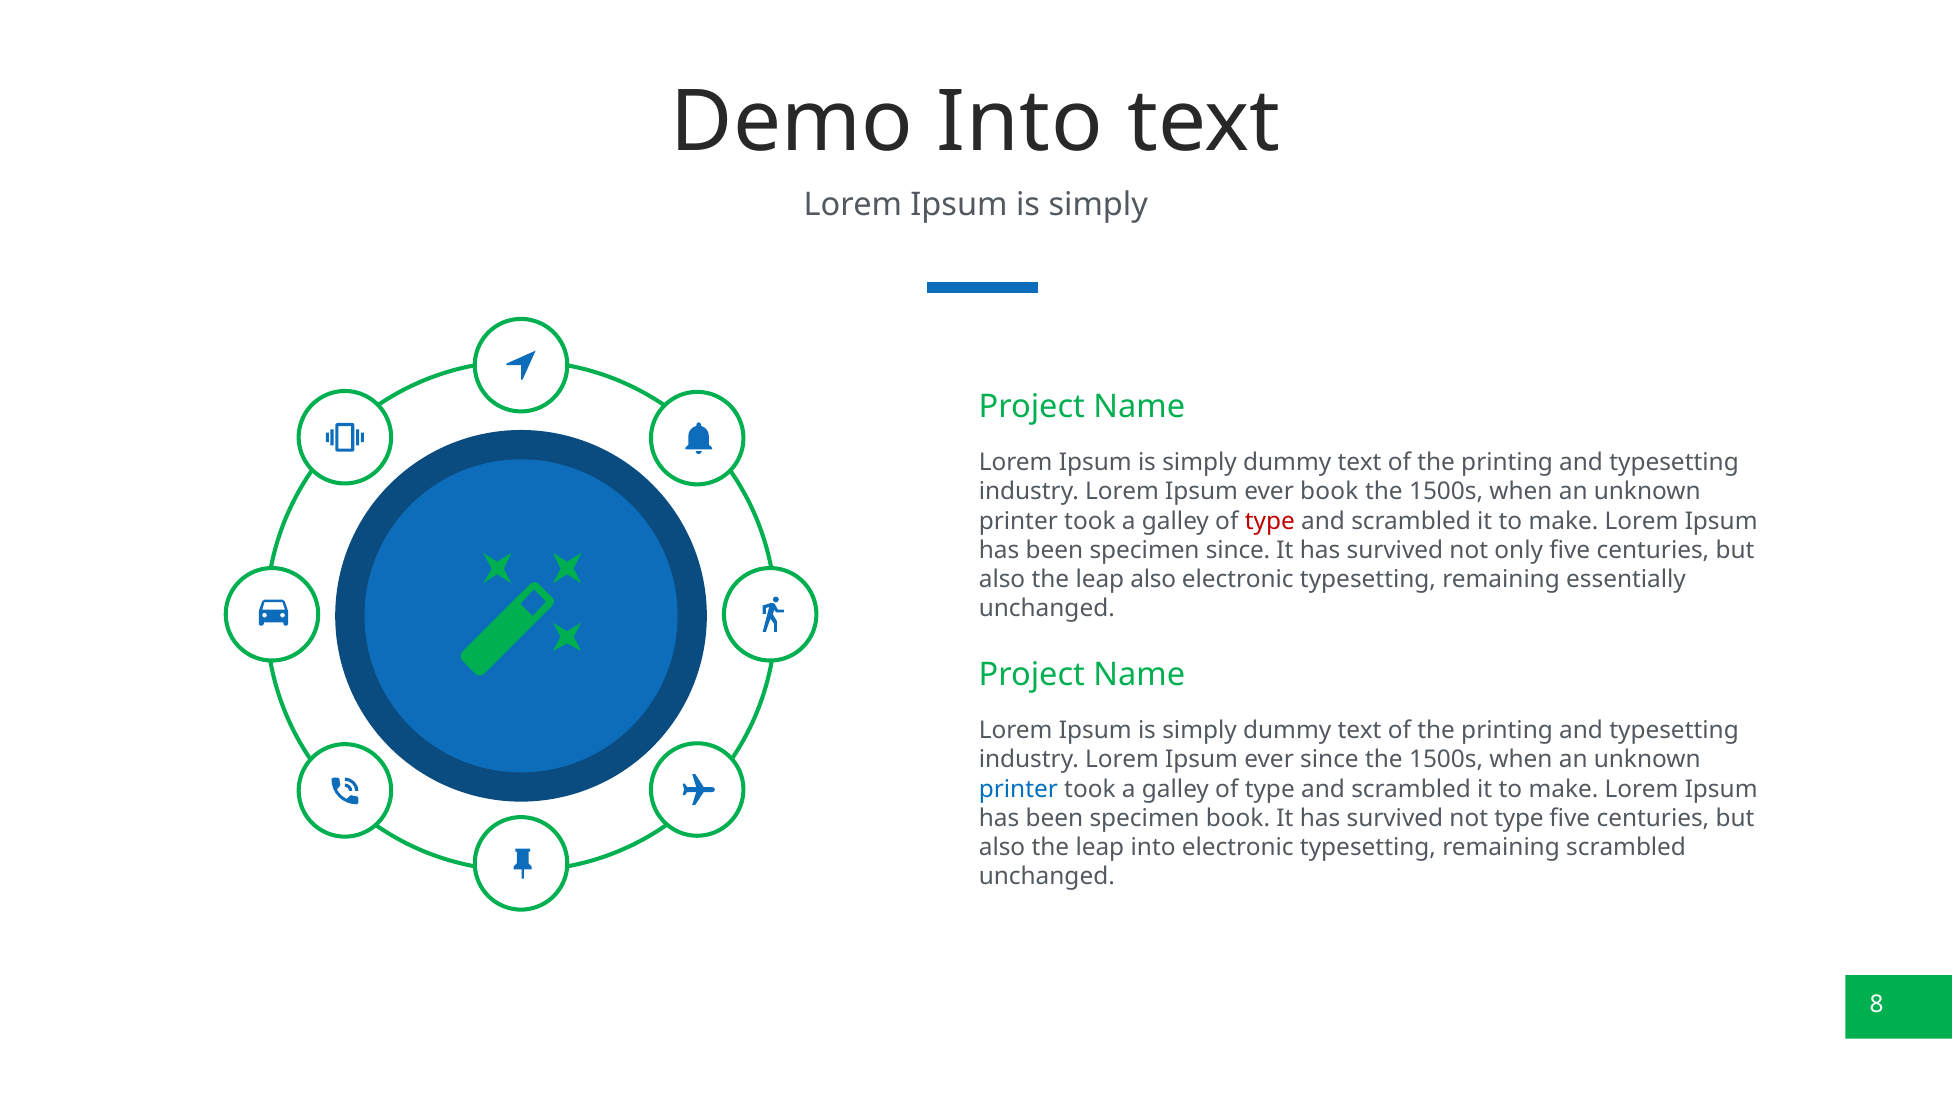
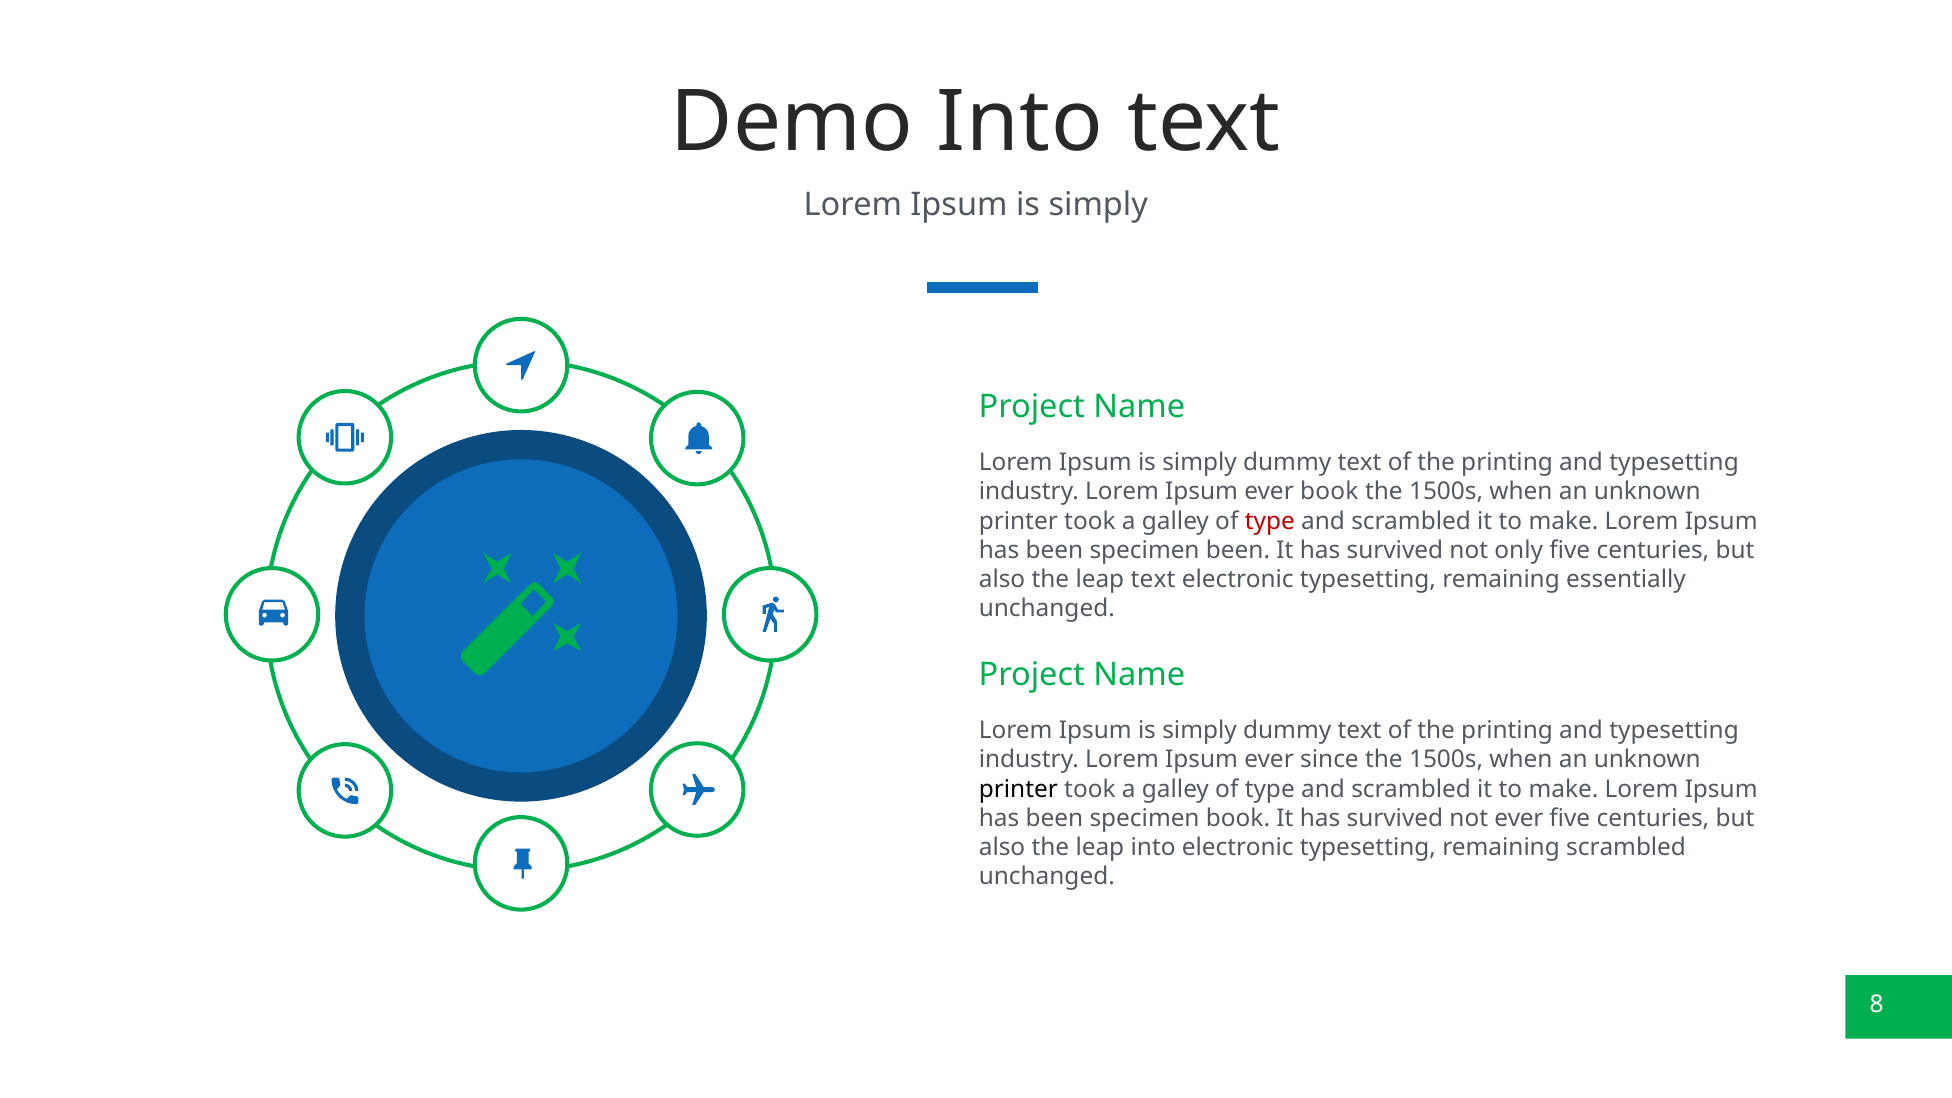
specimen since: since -> been (1238, 550)
leap also: also -> text (1153, 580)
printer colour: blue -> black (1018, 789)
not type: type -> ever (1519, 818)
